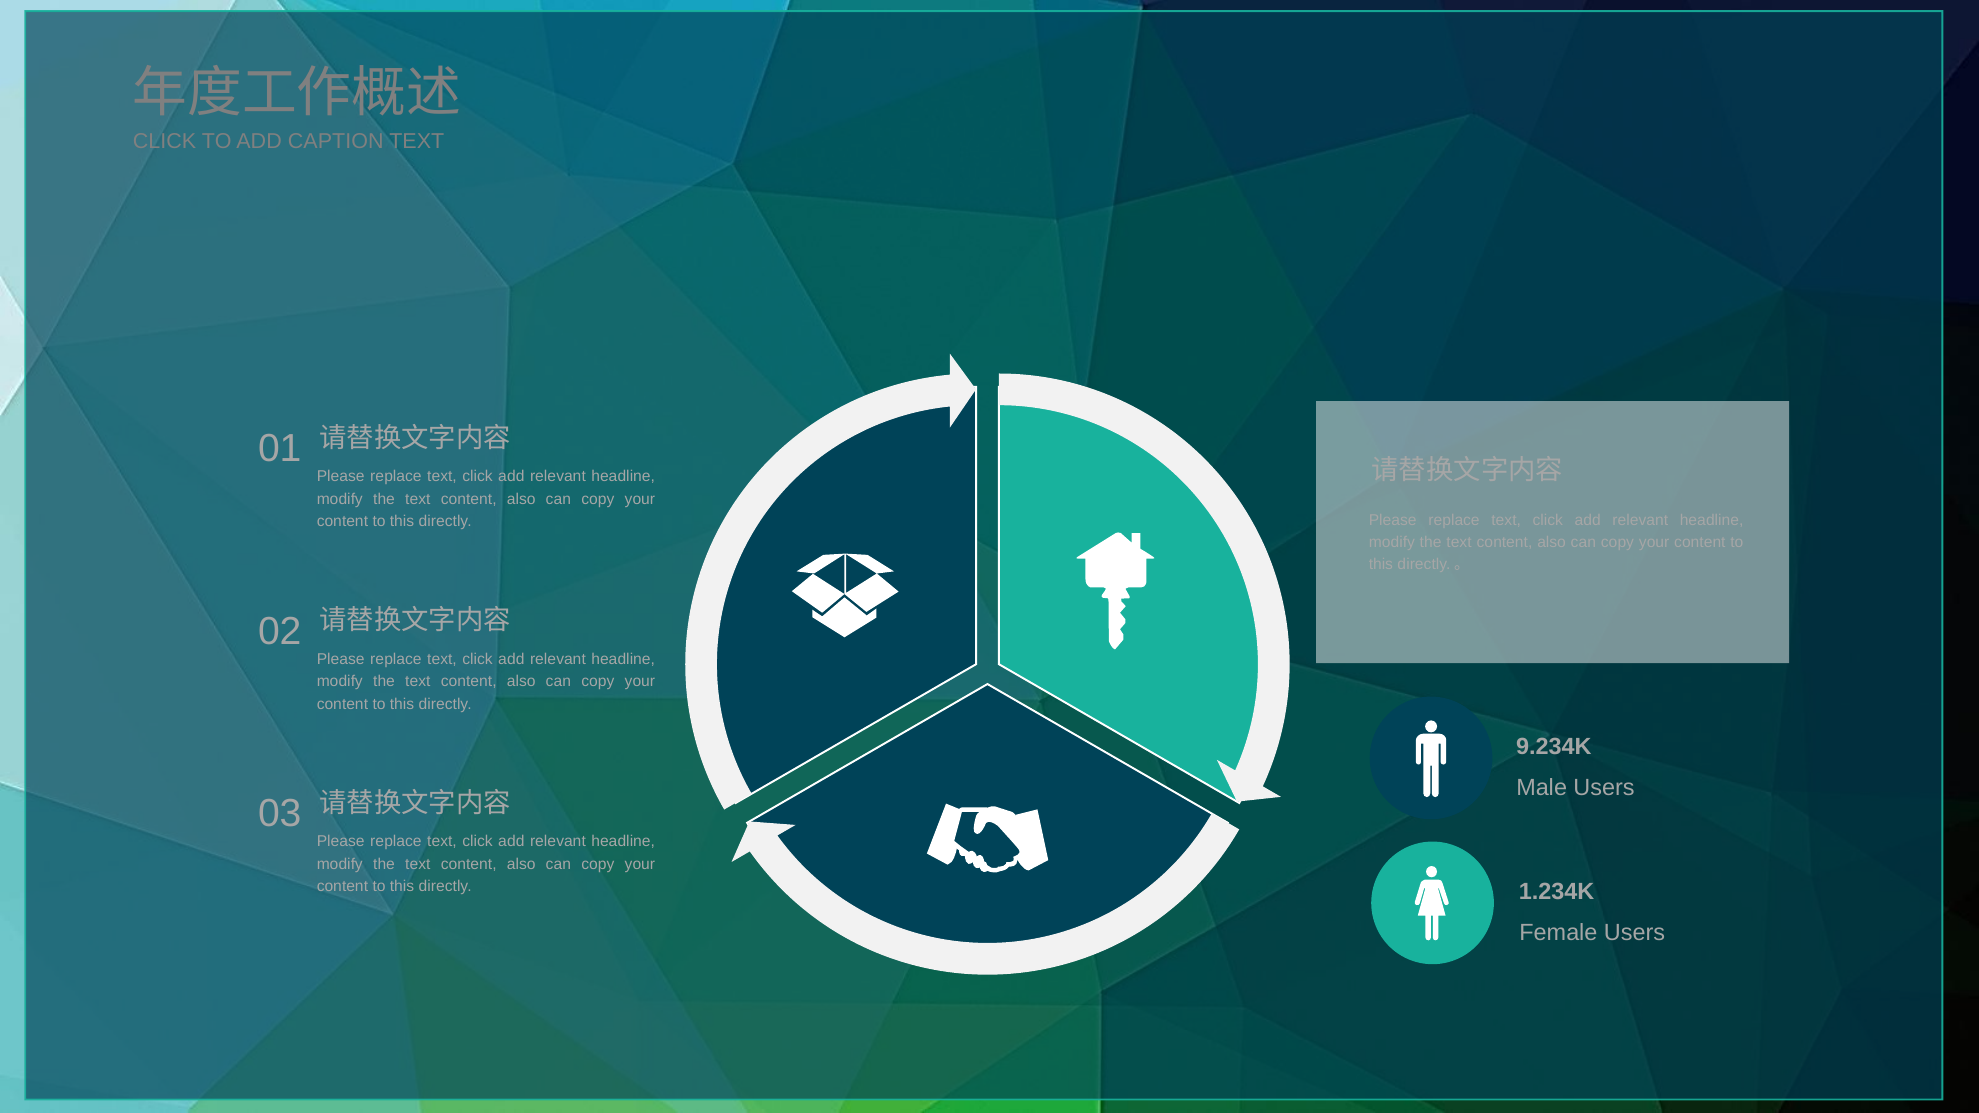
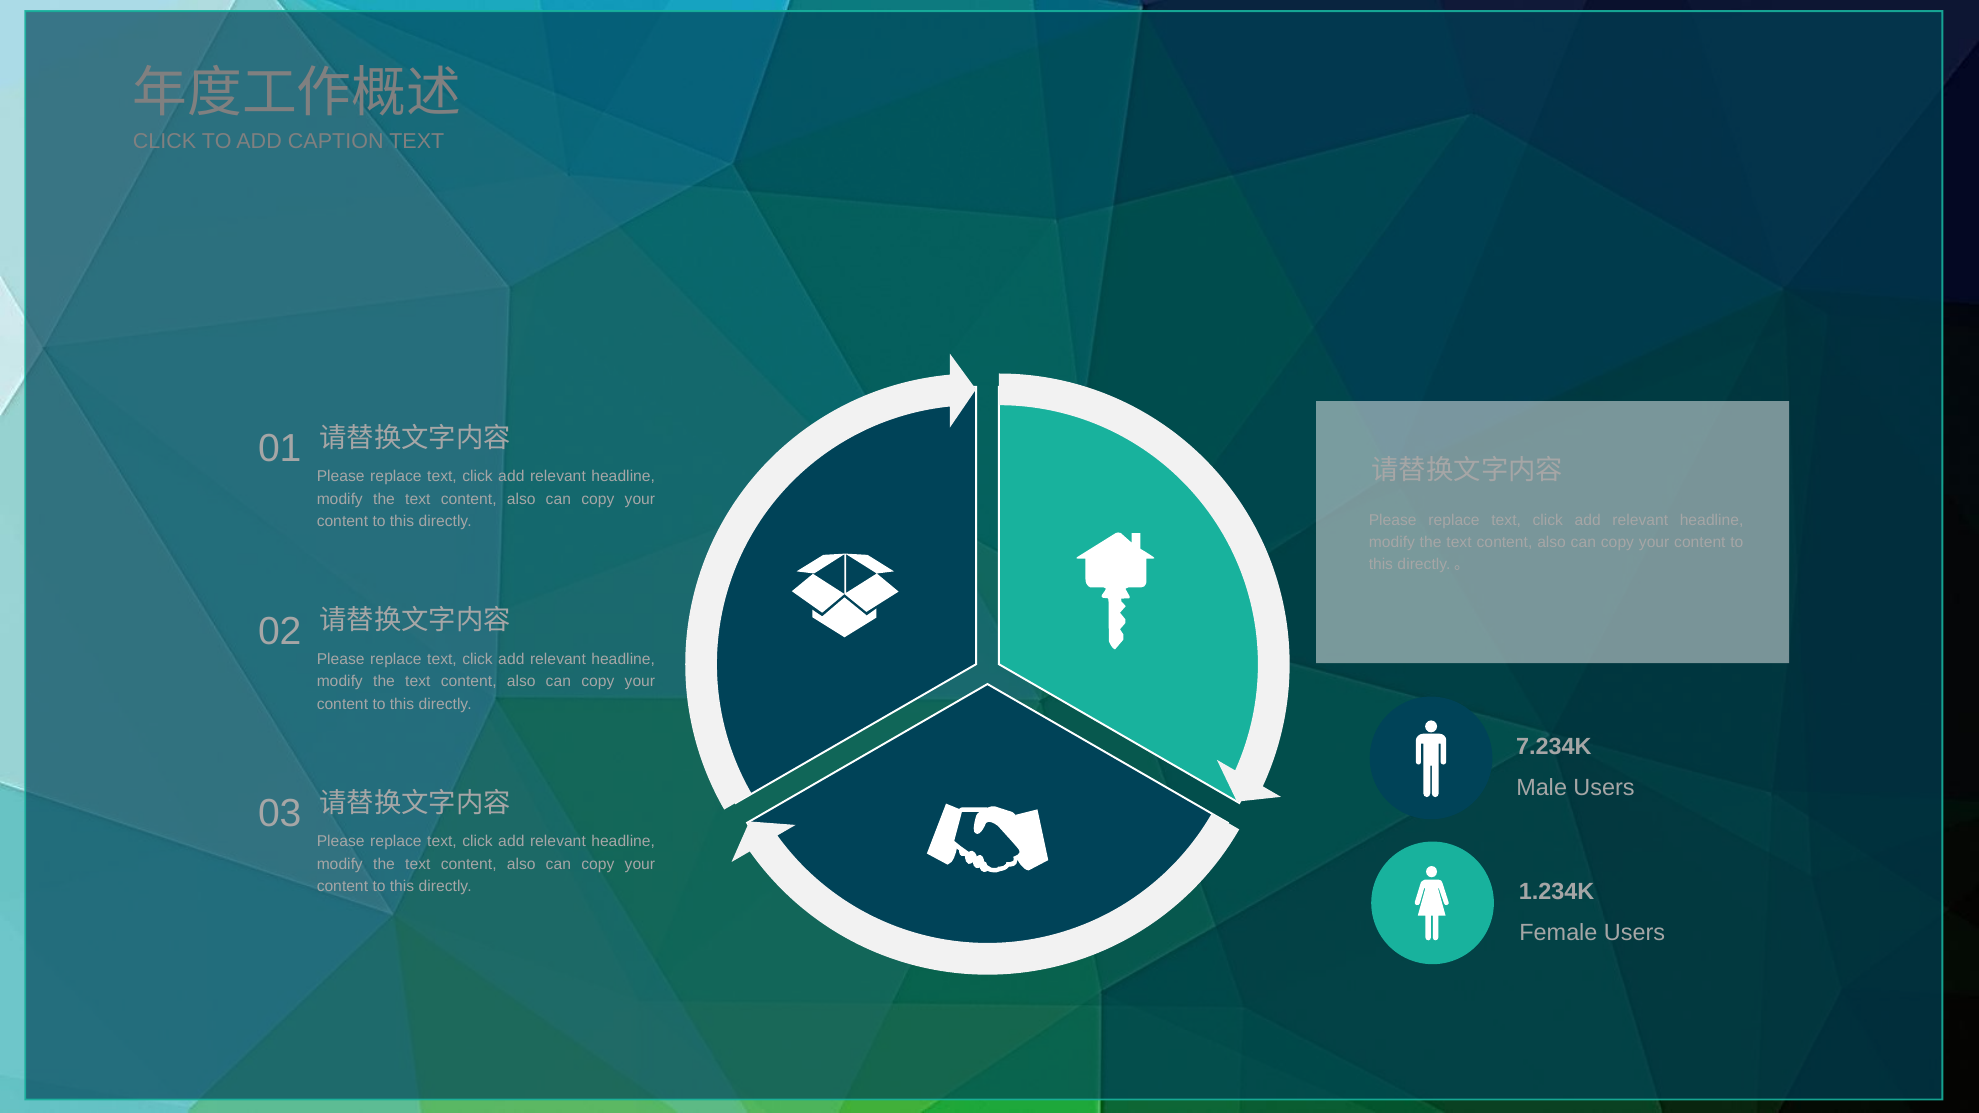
9.234K: 9.234K -> 7.234K (1554, 747)
